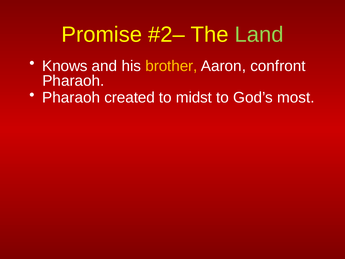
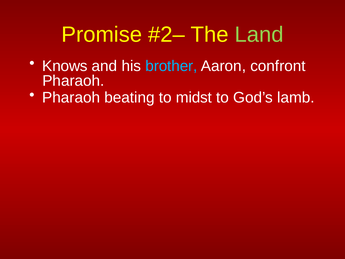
brother colour: yellow -> light blue (171, 66)
created: created -> beating (130, 98)
most: most -> lamb (296, 98)
